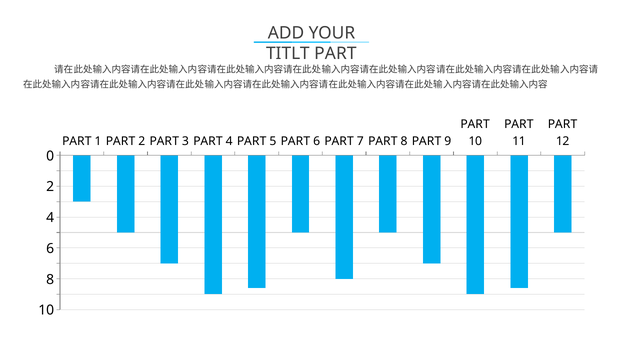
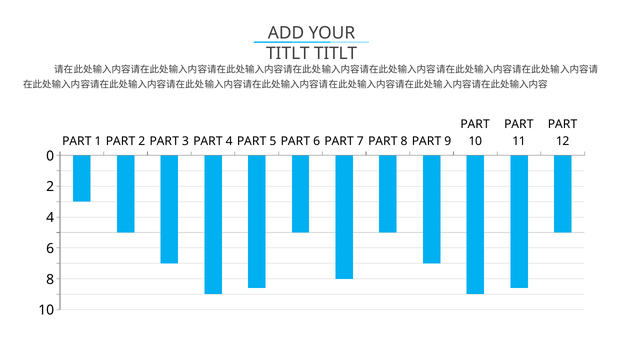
TITLT PART: PART -> TITLT (336, 54)
